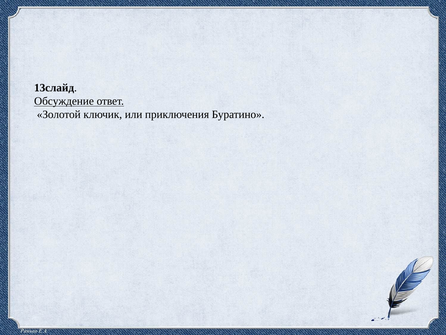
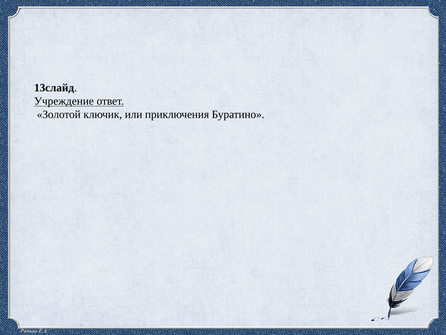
Обсуждение: Обсуждение -> Учреждение (64, 101)
